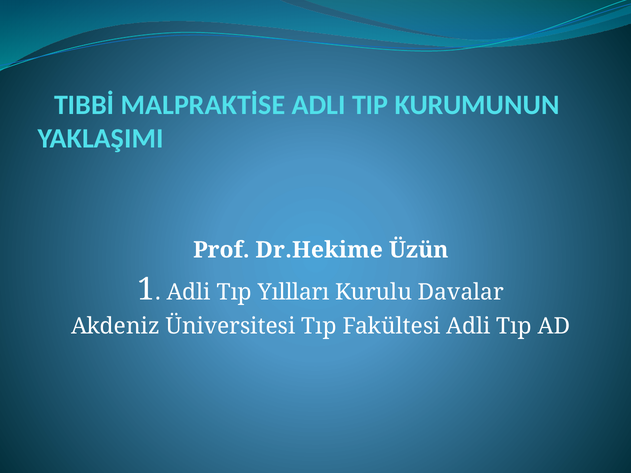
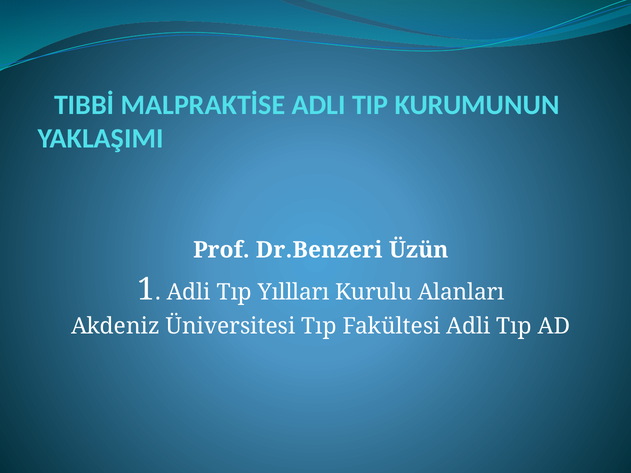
Dr.Hekime: Dr.Hekime -> Dr.Benzeri (319, 250)
Davalar: Davalar -> Alanları (461, 293)
